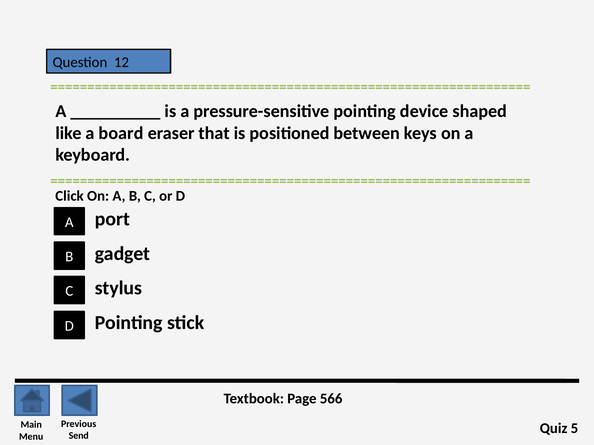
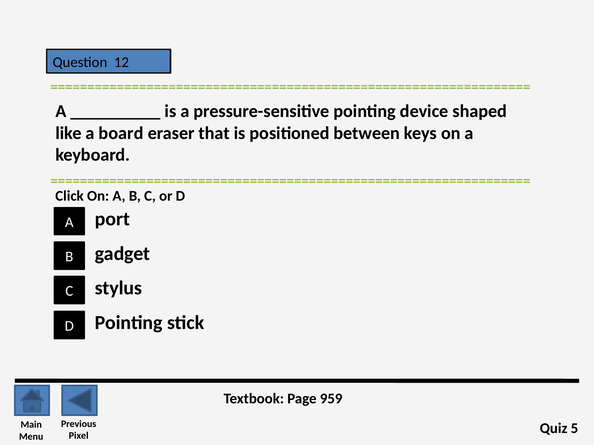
566: 566 -> 959 (331, 399)
Send: Send -> Pixel (79, 436)
